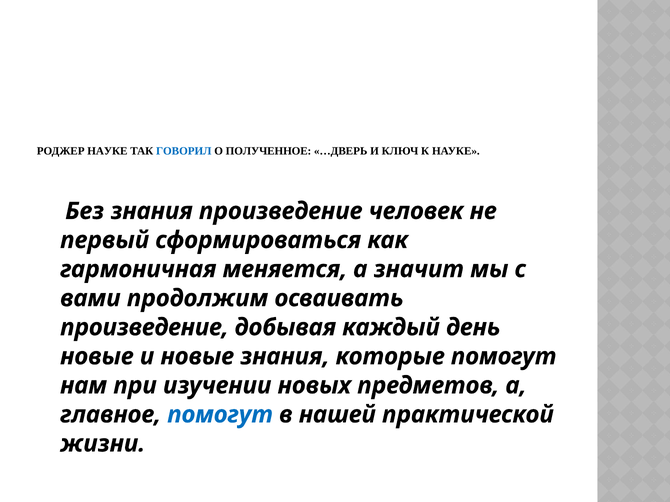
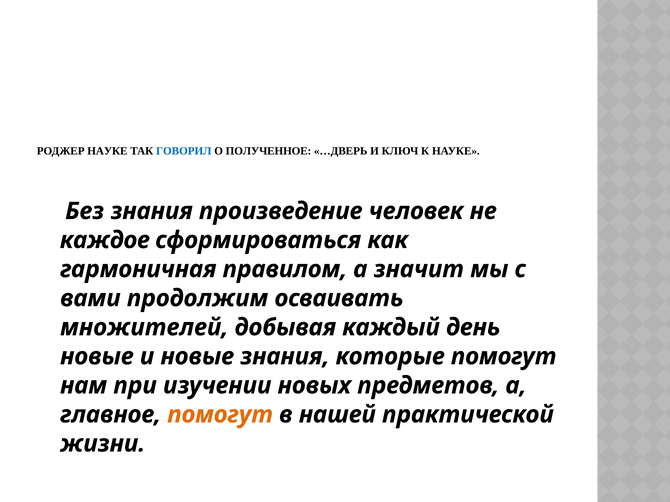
первый: первый -> каждое (105, 240)
меняется: меняется -> правилом (285, 269)
произведение: произведение -> множителей (144, 328)
помогут colour: blue -> orange (220, 415)
